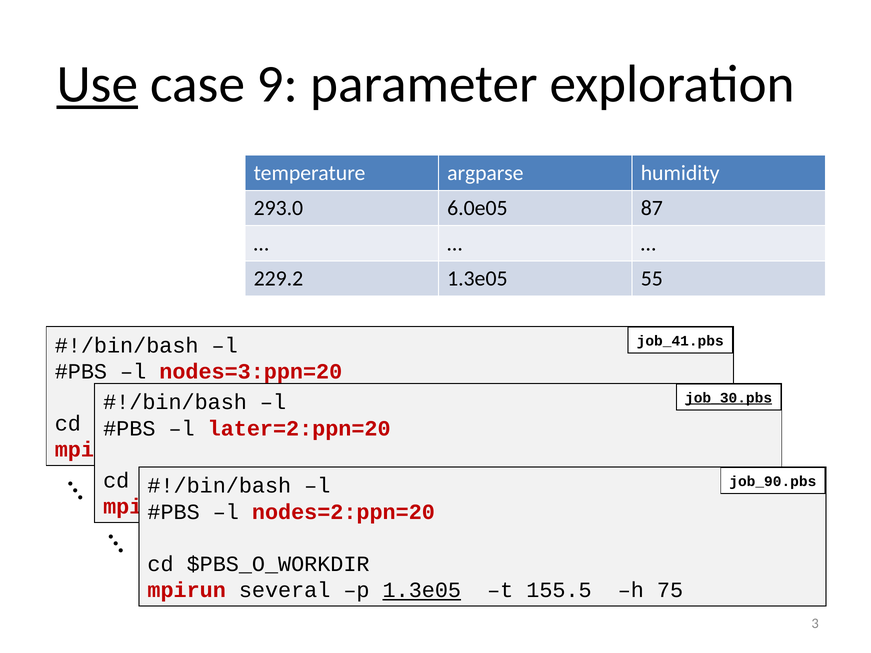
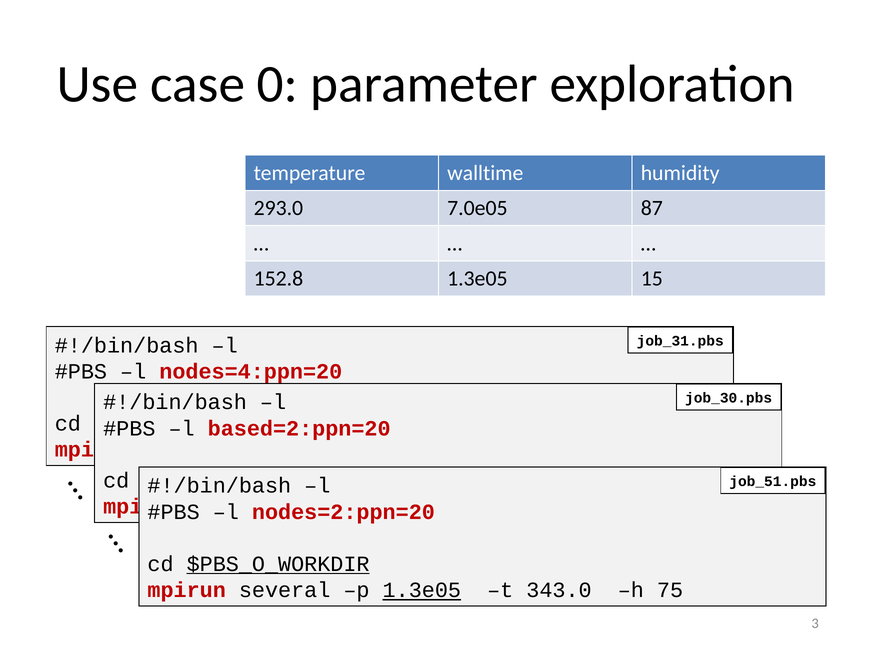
Use underline: present -> none (97, 84)
9: 9 -> 0 (278, 84)
argparse: argparse -> walltime (485, 173)
6.0e05: 6.0e05 -> 7.0e05 (477, 208)
229.2: 229.2 -> 152.8 (278, 279)
55: 55 -> 15 (652, 279)
job_41.pbs: job_41.pbs -> job_31.pbs (680, 341)
nodes=3:ppn=20: nodes=3:ppn=20 -> nodes=4:ppn=20 (251, 372)
job_30.pbs underline: present -> none (729, 398)
later=2:ppn=20: later=2:ppn=20 -> based=2:ppn=20 (299, 428)
job_90.pbs: job_90.pbs -> job_51.pbs (773, 482)
$PBS_O_WORKDIR underline: none -> present (278, 564)
155.5: 155.5 -> 343.0 (559, 590)
